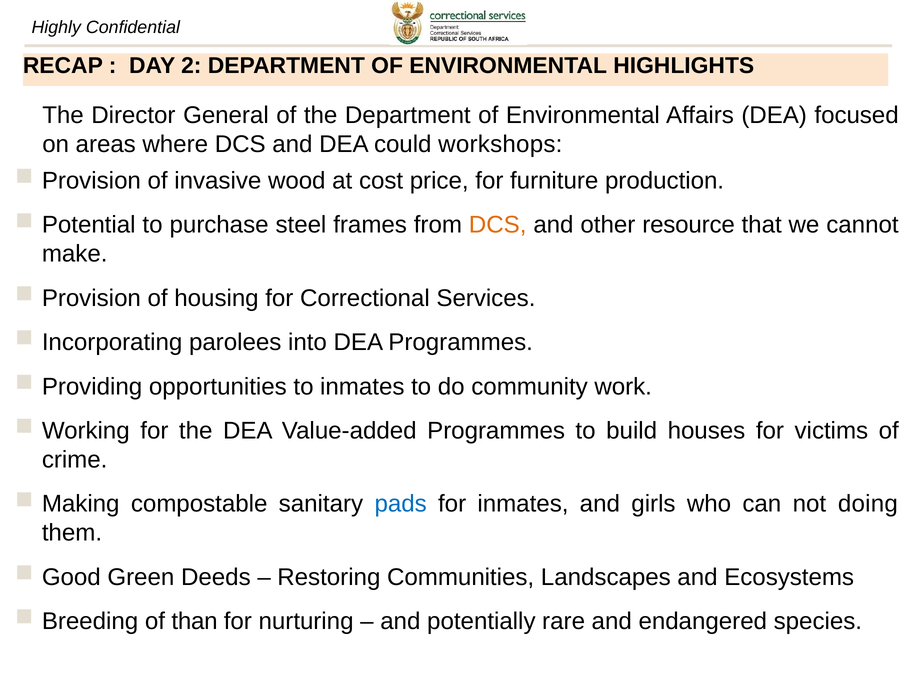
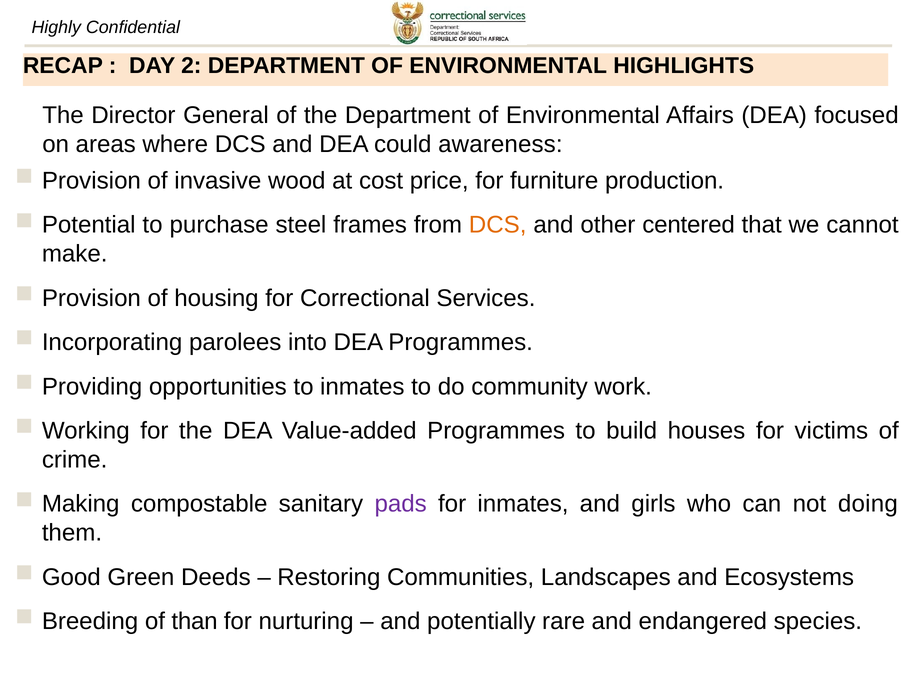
workshops: workshops -> awareness (500, 144)
resource: resource -> centered (689, 225)
pads colour: blue -> purple (401, 504)
